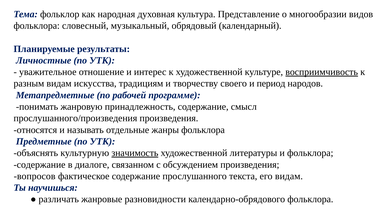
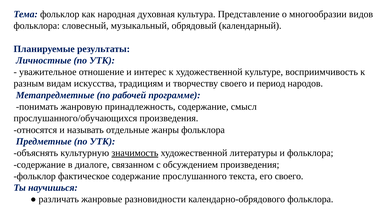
восприимчивость underline: present -> none (322, 72)
прослушанного/произведения: прослушанного/произведения -> прослушанного/обучающихся (75, 118)
вопросов: вопросов -> фольклор (35, 176)
его видам: видам -> своего (289, 176)
